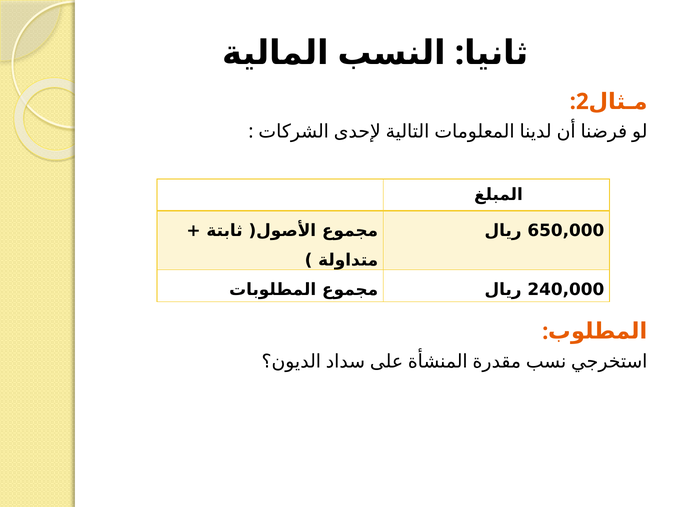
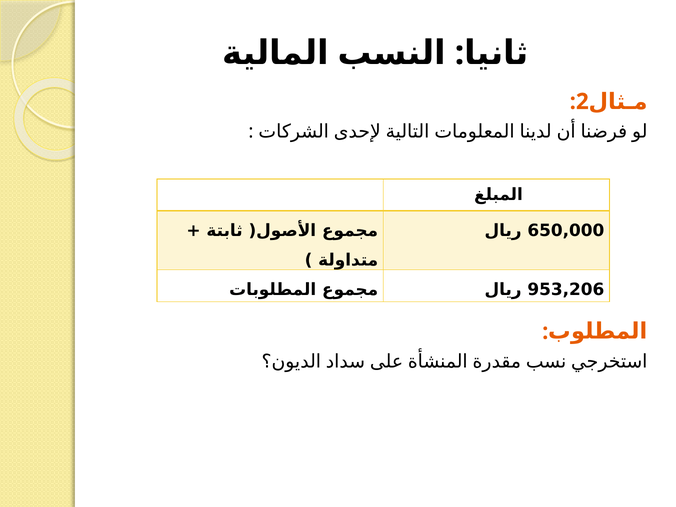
240,000: 240,000 -> 953,206 (566, 290)
